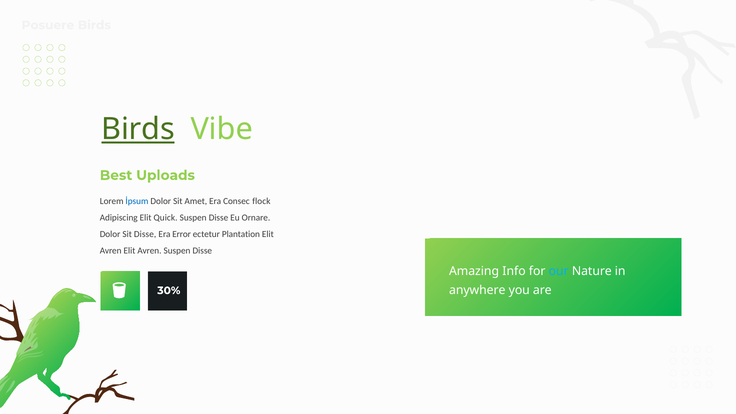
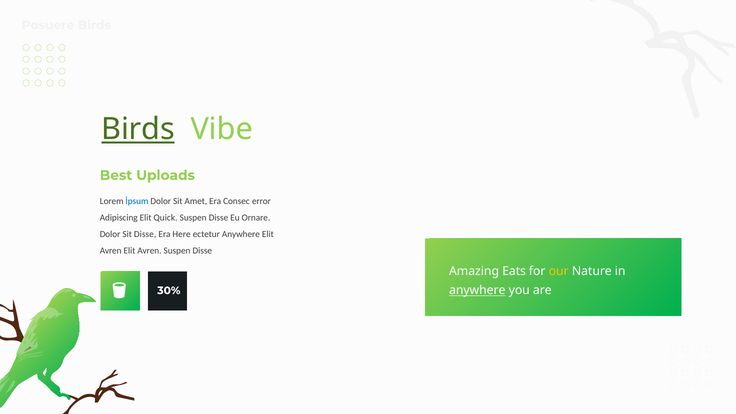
flock: flock -> error (261, 201)
Error: Error -> Here (182, 234)
ectetur Plantation: Plantation -> Anywhere (241, 234)
Info: Info -> Eats (514, 271)
our colour: light blue -> yellow (559, 271)
anywhere underline: none -> present (477, 290)
